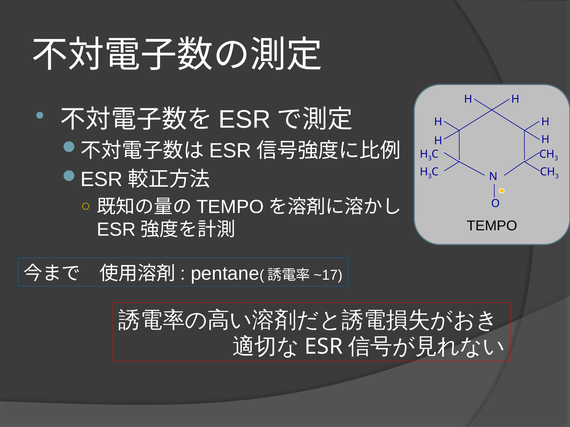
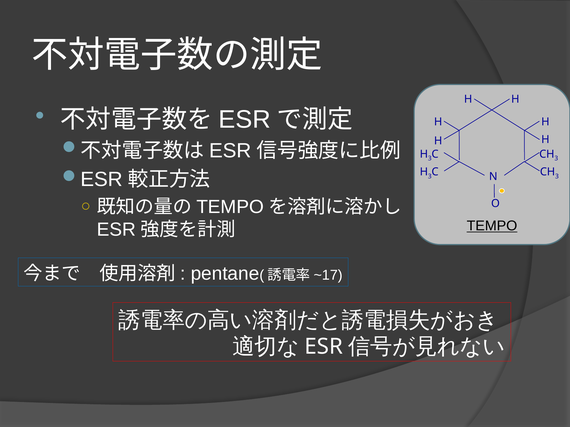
TEMPO underline: none -> present (492, 226)
